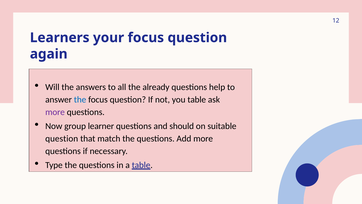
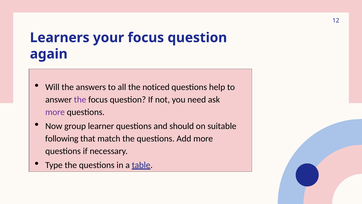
already: already -> noticed (156, 87)
the colour: blue -> purple (80, 99)
you table: table -> need (197, 99)
question: question -> following (62, 138)
